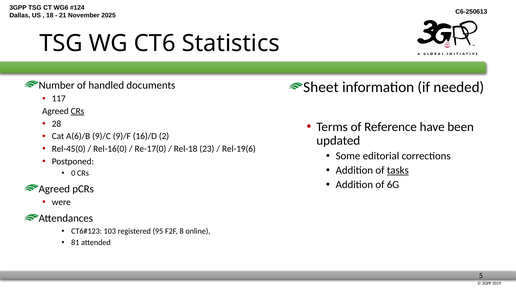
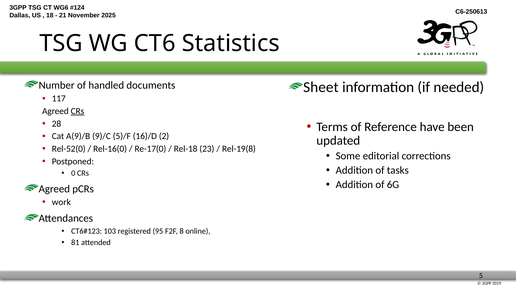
A(6)/B: A(6)/B -> A(9)/B (78, 136)
9)/F: 9)/F -> 5)/F (122, 136)
Rel-45(0: Rel-45(0 -> Rel-52(0 (69, 149)
Rel-19(6: Rel-19(6 -> Rel-19(8 (239, 149)
tasks underline: present -> none (398, 171)
were: were -> work (61, 202)
